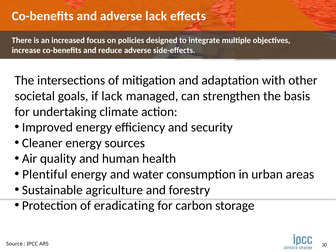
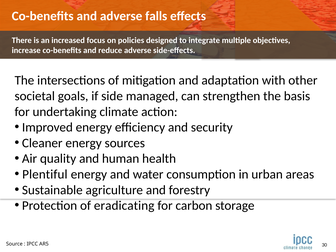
adverse lack: lack -> falls (156, 16)
if lack: lack -> side (112, 96)
